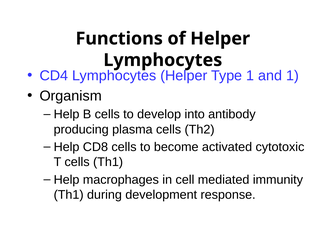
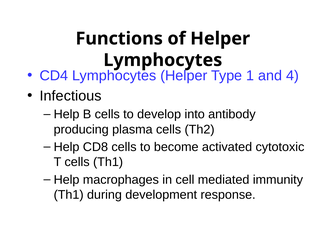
and 1: 1 -> 4 (293, 76)
Organism: Organism -> Infectious (71, 96)
